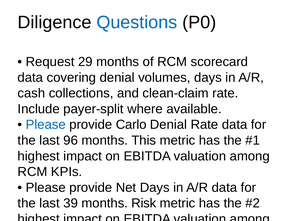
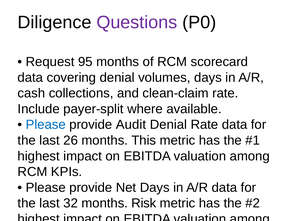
Questions colour: blue -> purple (137, 22)
29: 29 -> 95 (85, 62)
Carlo: Carlo -> Audit (131, 124)
96: 96 -> 26 (71, 140)
39: 39 -> 32 (71, 203)
